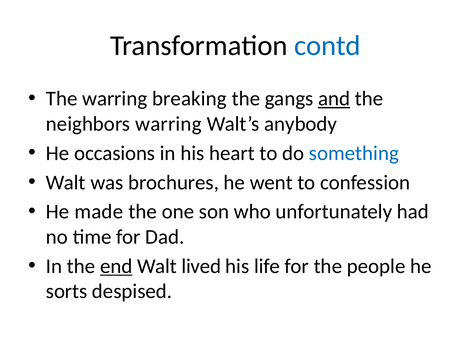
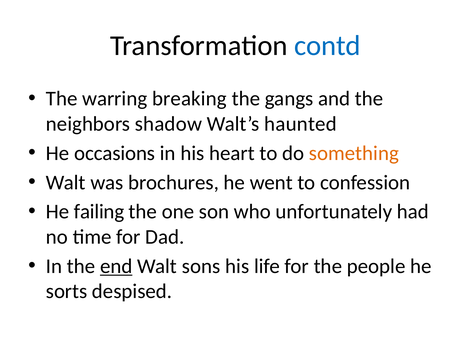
and underline: present -> none (334, 99)
neighbors warring: warring -> shadow (168, 124)
anybody: anybody -> haunted (301, 124)
something colour: blue -> orange (354, 153)
made: made -> failing (99, 212)
lived: lived -> sons (201, 266)
